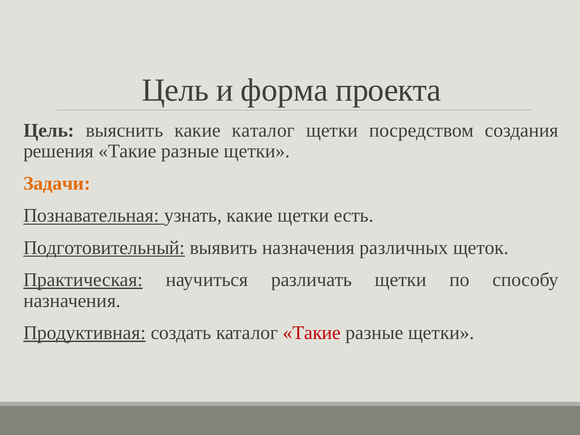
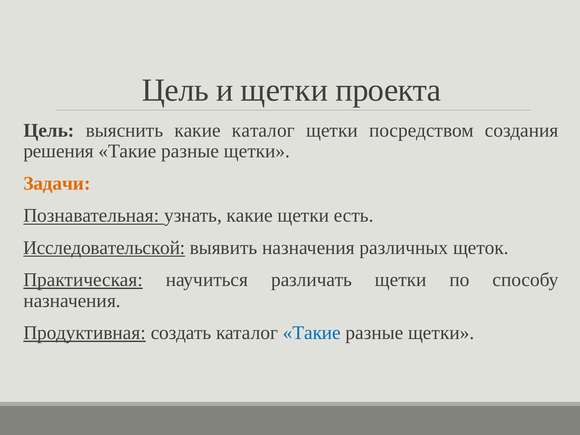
и форма: форма -> щетки (284, 90)
Подготовительный: Подготовительный -> Исследовательской (104, 248)
Такие colour: red -> blue (312, 333)
